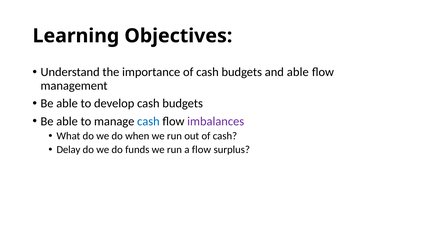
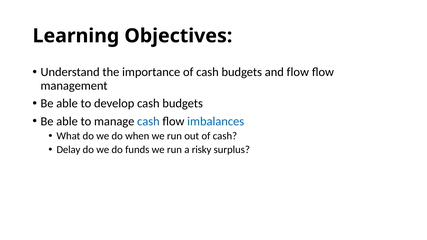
and able: able -> flow (298, 72)
imbalances colour: purple -> blue (216, 121)
a flow: flow -> risky (202, 150)
